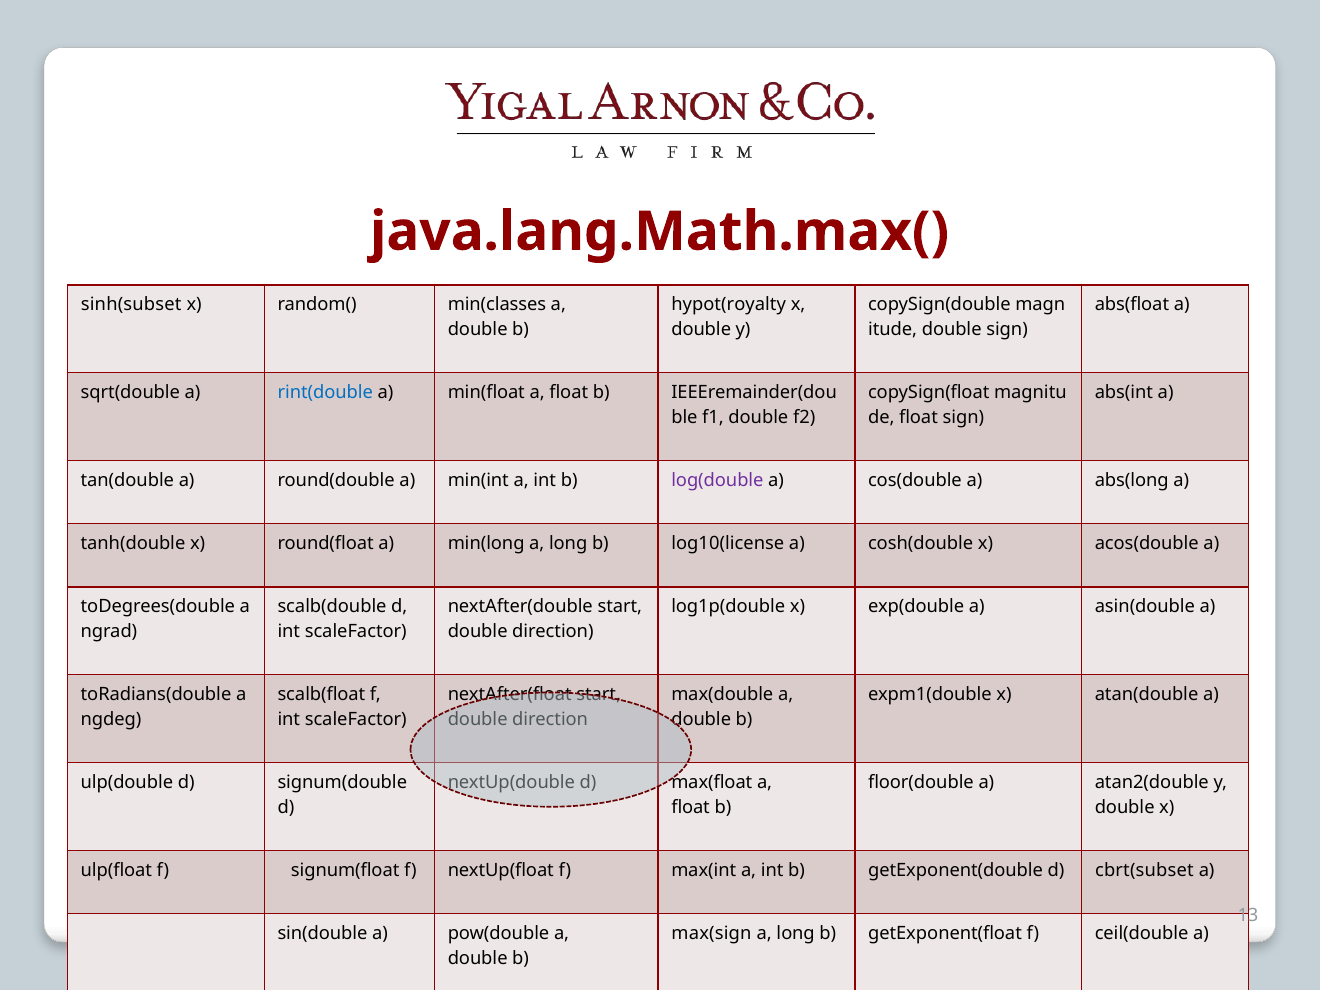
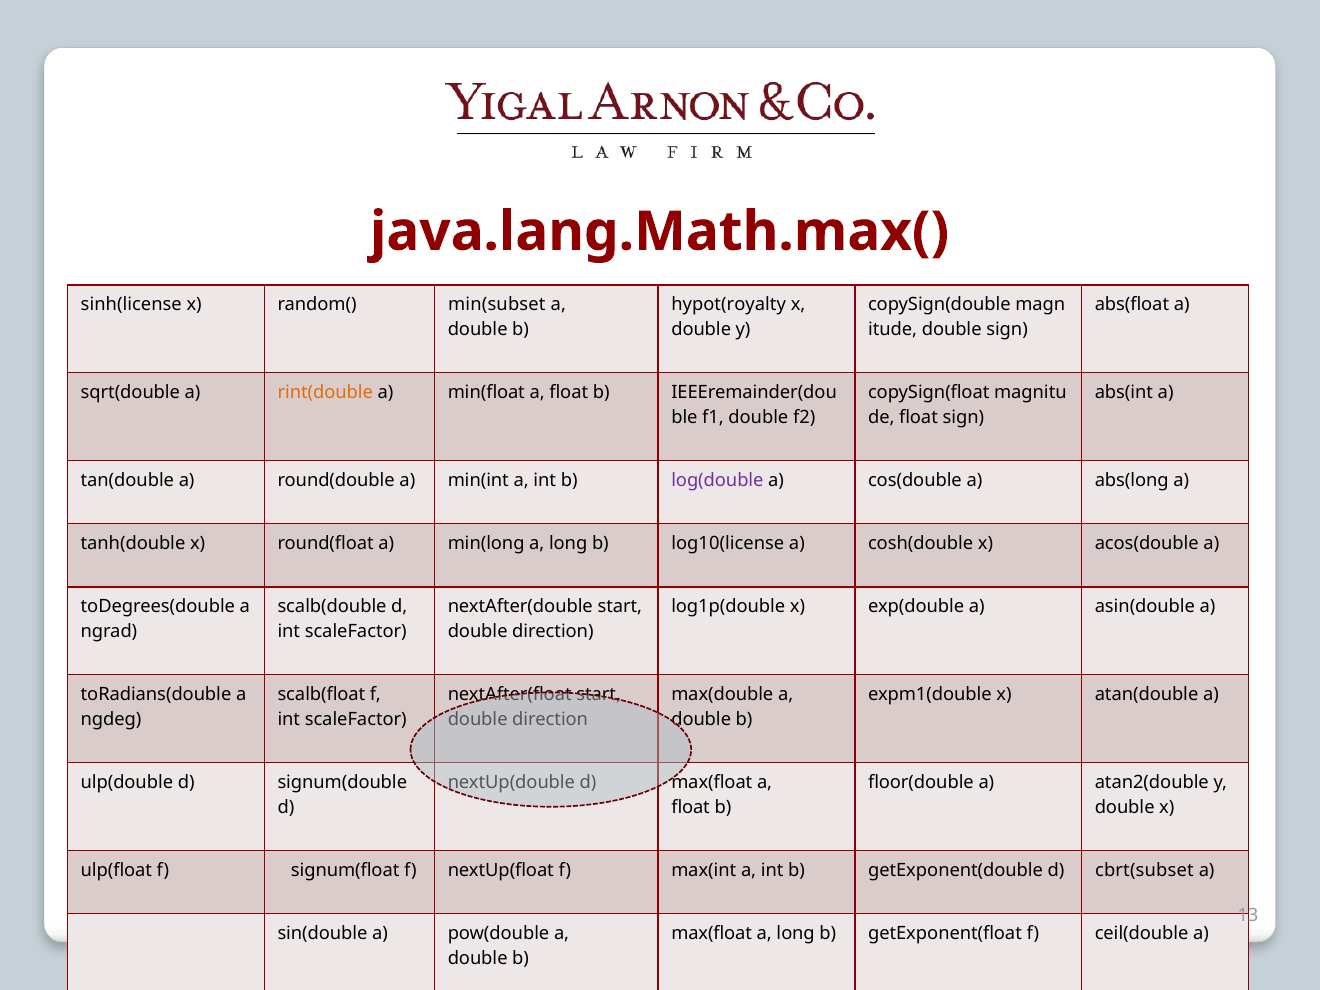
sinh(subset: sinh(subset -> sinh(license (131, 305)
min(classes: min(classes -> min(subset (497, 305)
rint(double colour: blue -> orange (325, 393)
max(sign: max(sign -> max(float (712, 934)
